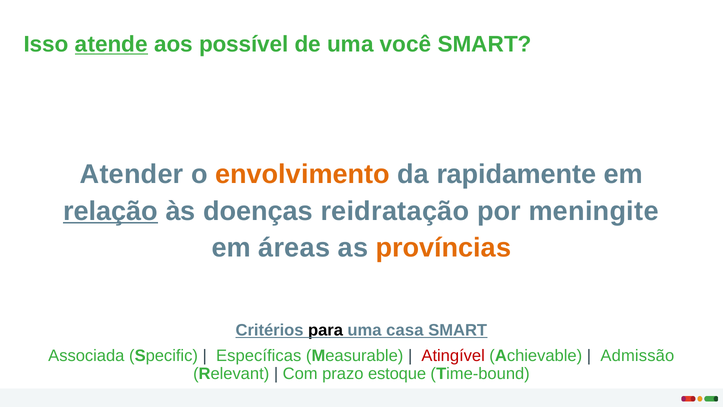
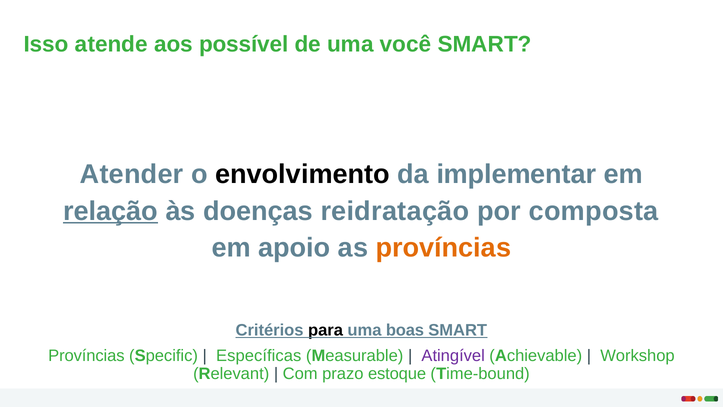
atende underline: present -> none (111, 44)
envolvimento colour: orange -> black (303, 174)
rapidamente: rapidamente -> implementar (516, 174)
meningite: meningite -> composta (594, 211)
áreas: áreas -> apoio (294, 248)
casa: casa -> boas (405, 330)
Associada: Associada -> Províncias (86, 355)
Atingível colour: red -> purple (453, 355)
Admissão: Admissão -> Workshop (637, 355)
